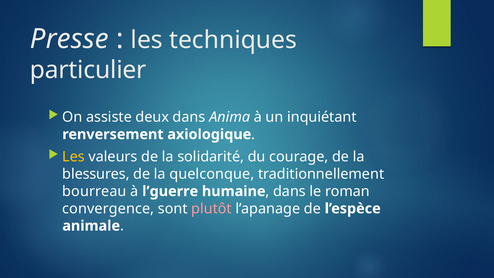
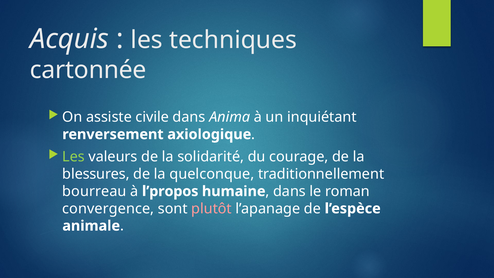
Presse: Presse -> Acquis (69, 39)
particulier: particulier -> cartonnée (88, 70)
deux: deux -> civile (152, 117)
Les colour: yellow -> light green (74, 157)
l’guerre: l’guerre -> l’propos (170, 191)
